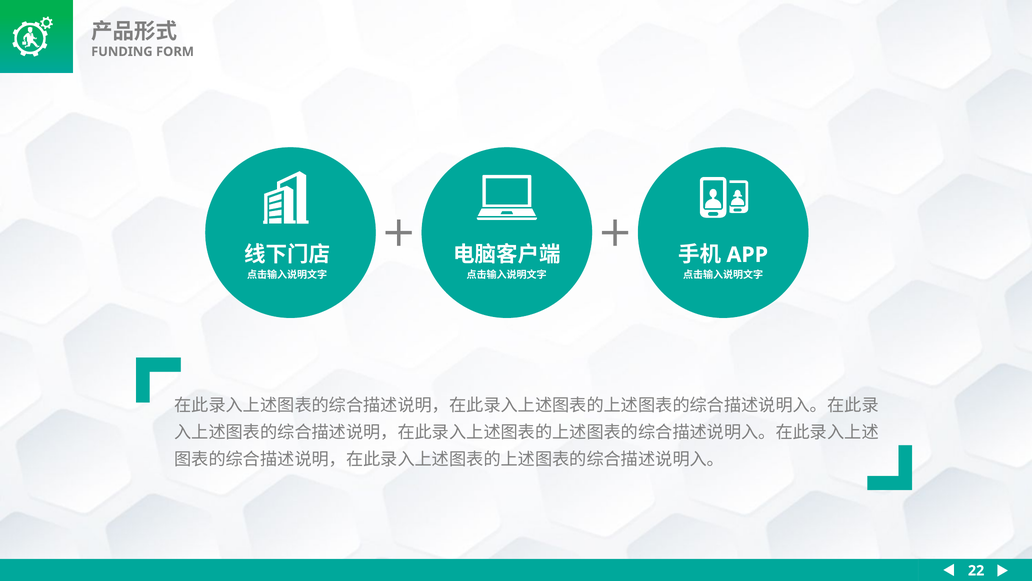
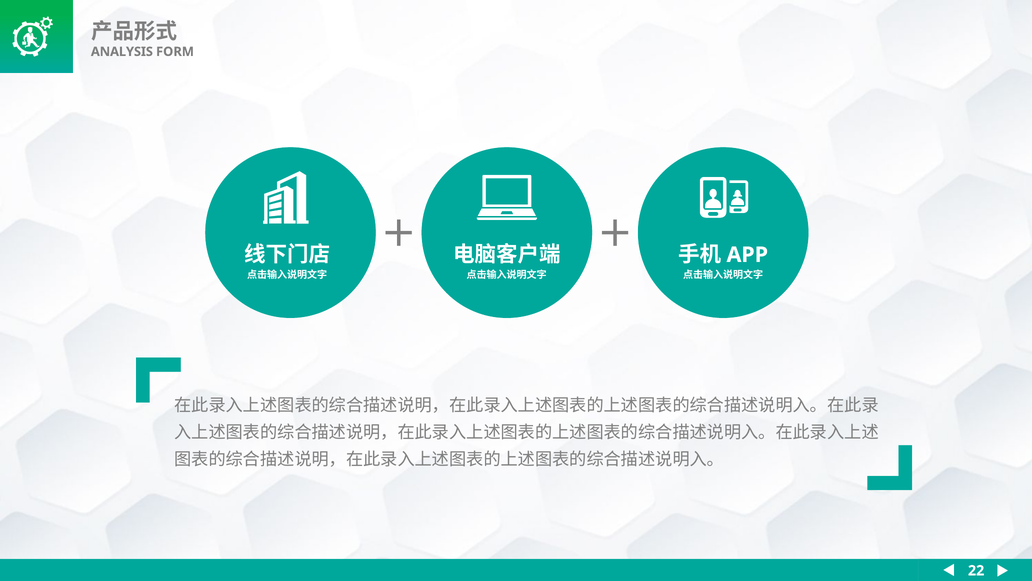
FUNDING: FUNDING -> ANALYSIS (122, 52)
